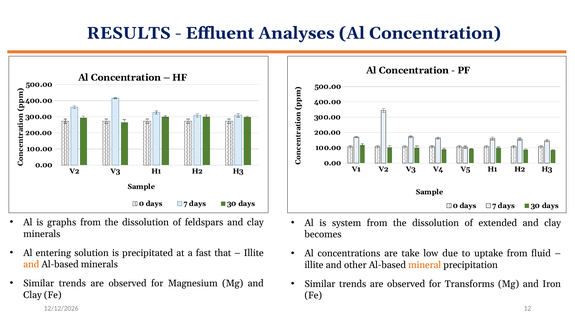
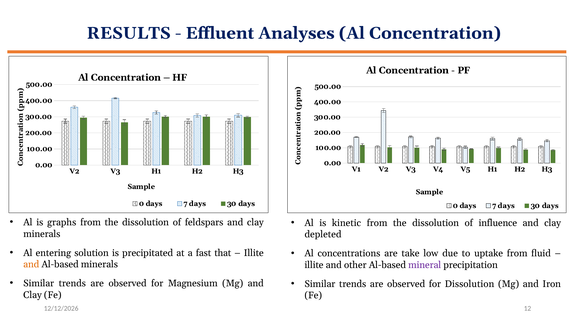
system: system -> kinetic (346, 223)
extended: extended -> influence (498, 223)
becomes: becomes -> depleted (323, 235)
mineral colour: orange -> purple (425, 265)
for Transforms: Transforms -> Dissolution (470, 284)
